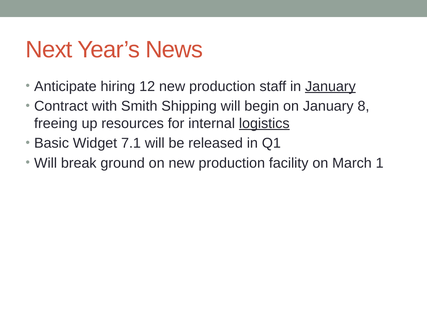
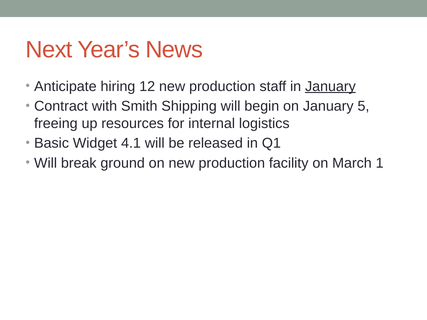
8: 8 -> 5 (363, 106)
logistics underline: present -> none (264, 123)
7.1: 7.1 -> 4.1 (131, 143)
